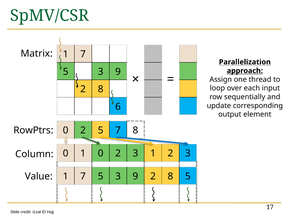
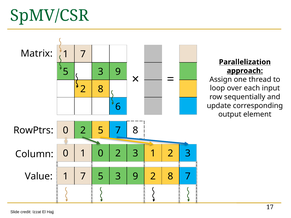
8 5: 5 -> 7 (188, 176)
